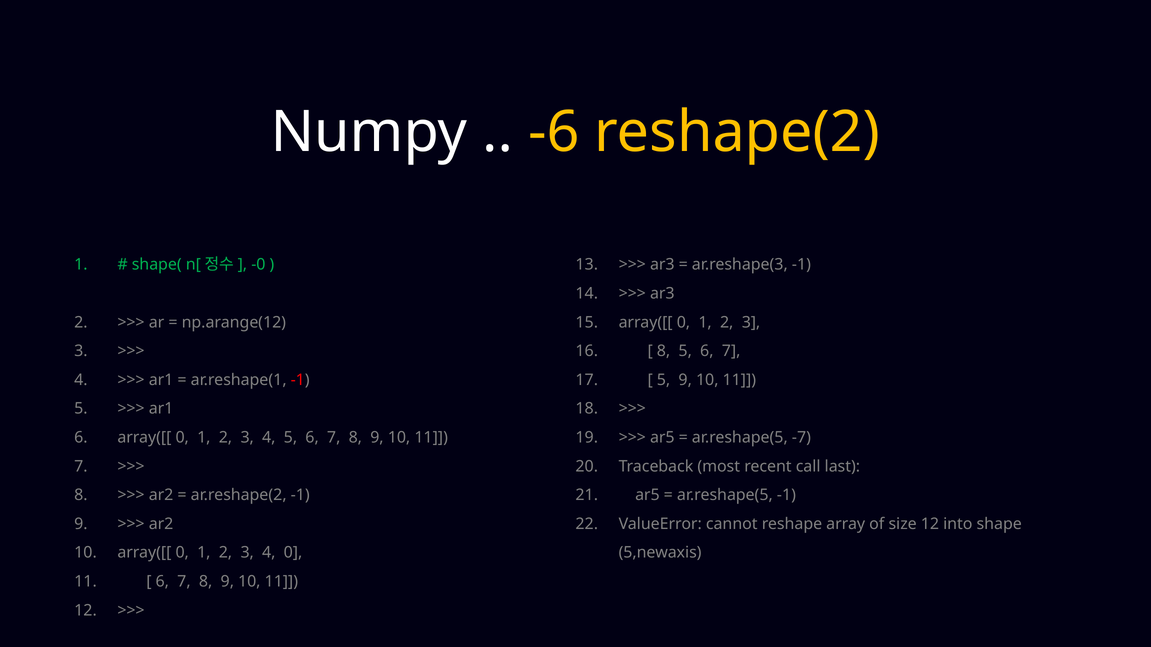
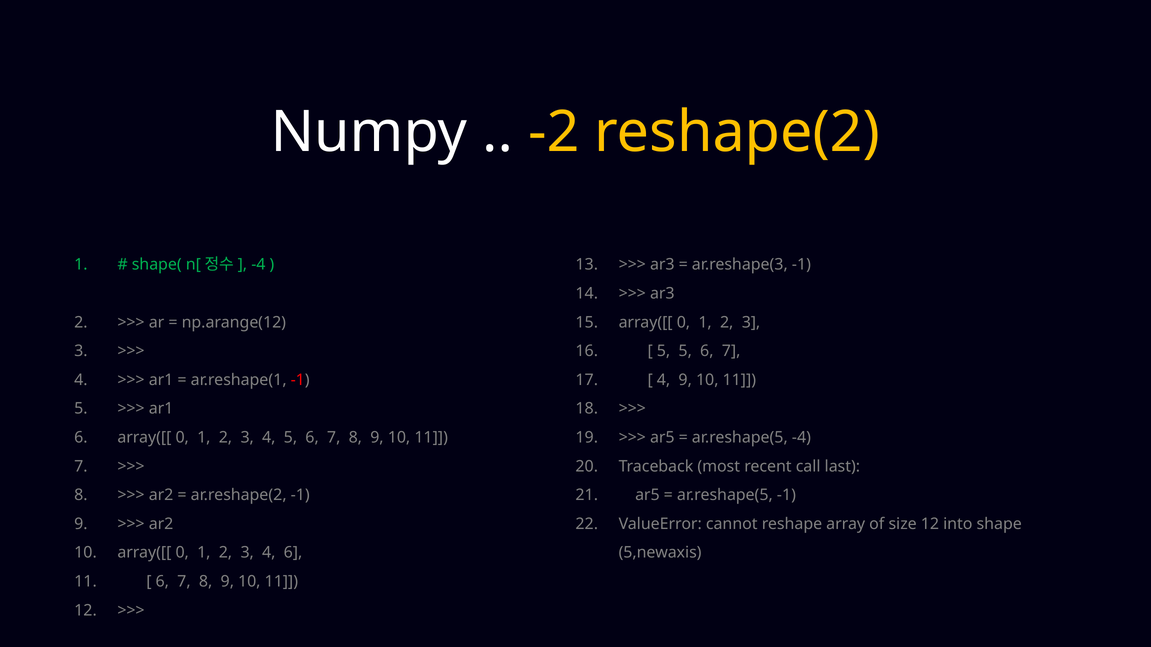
-6: -6 -> -2 (554, 132)
-0: -0 -> -4 (258, 265)
8: 8 -> 5 (664, 351)
5: 5 -> 4 (664, 380)
ar.reshape(5 -7: -7 -> -4 (801, 438)
4 0: 0 -> 6 (293, 553)
